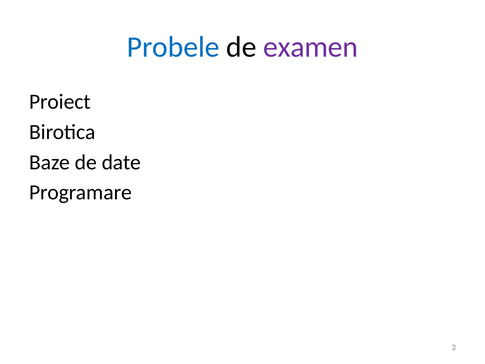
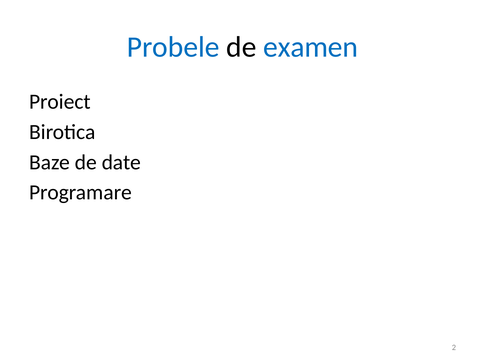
examen colour: purple -> blue (311, 47)
